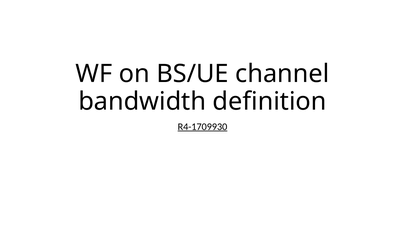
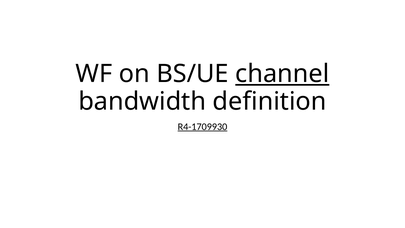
channel underline: none -> present (282, 74)
